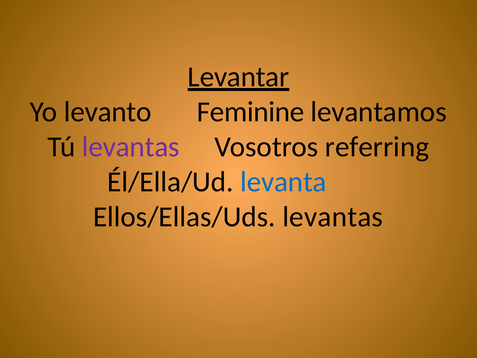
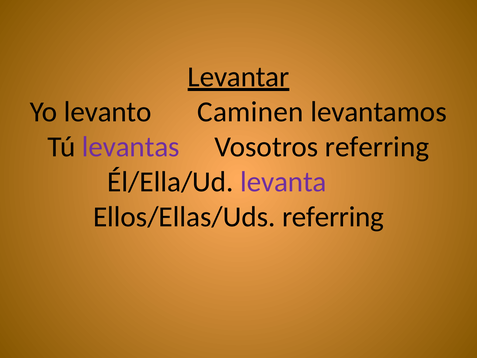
Feminine: Feminine -> Caminen (250, 112)
levanta colour: blue -> purple (283, 182)
Ellos/Ellas/Uds levantas: levantas -> referring (333, 217)
